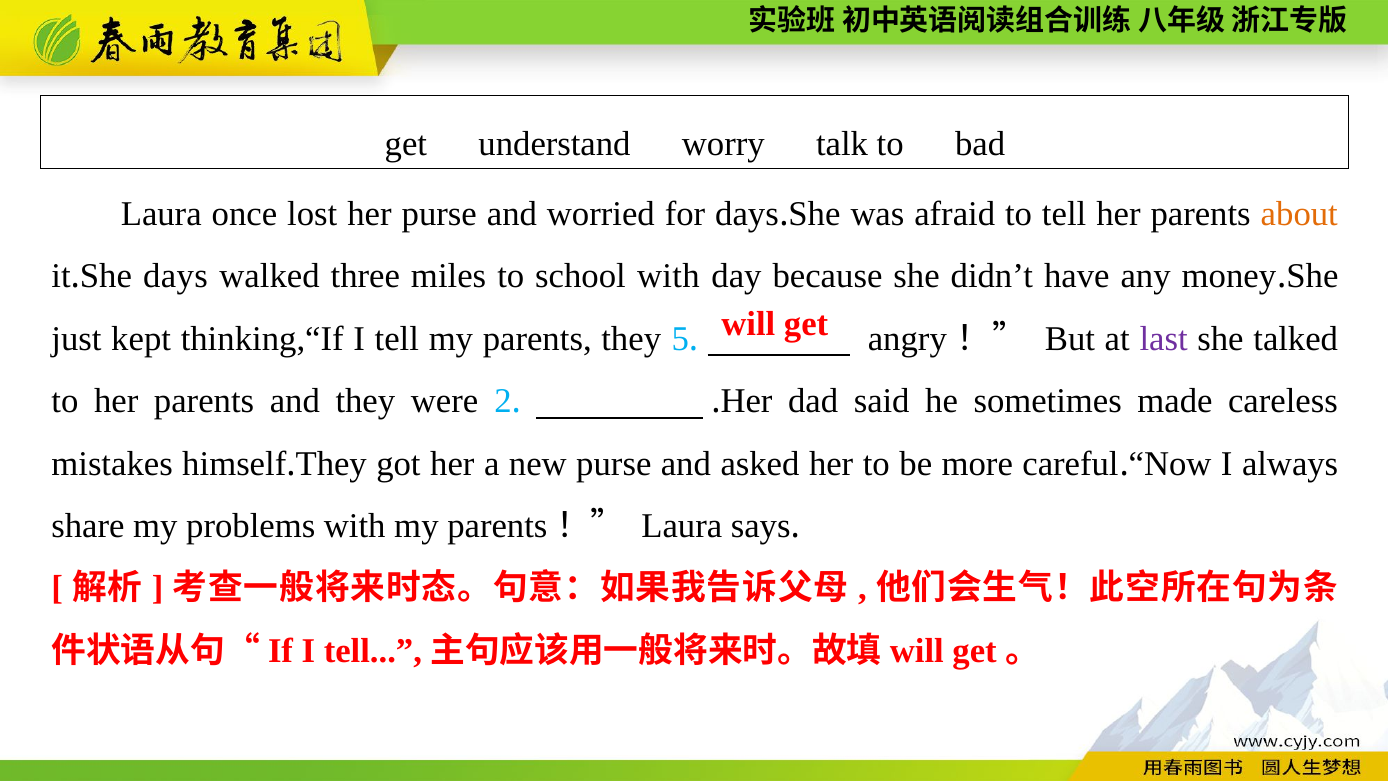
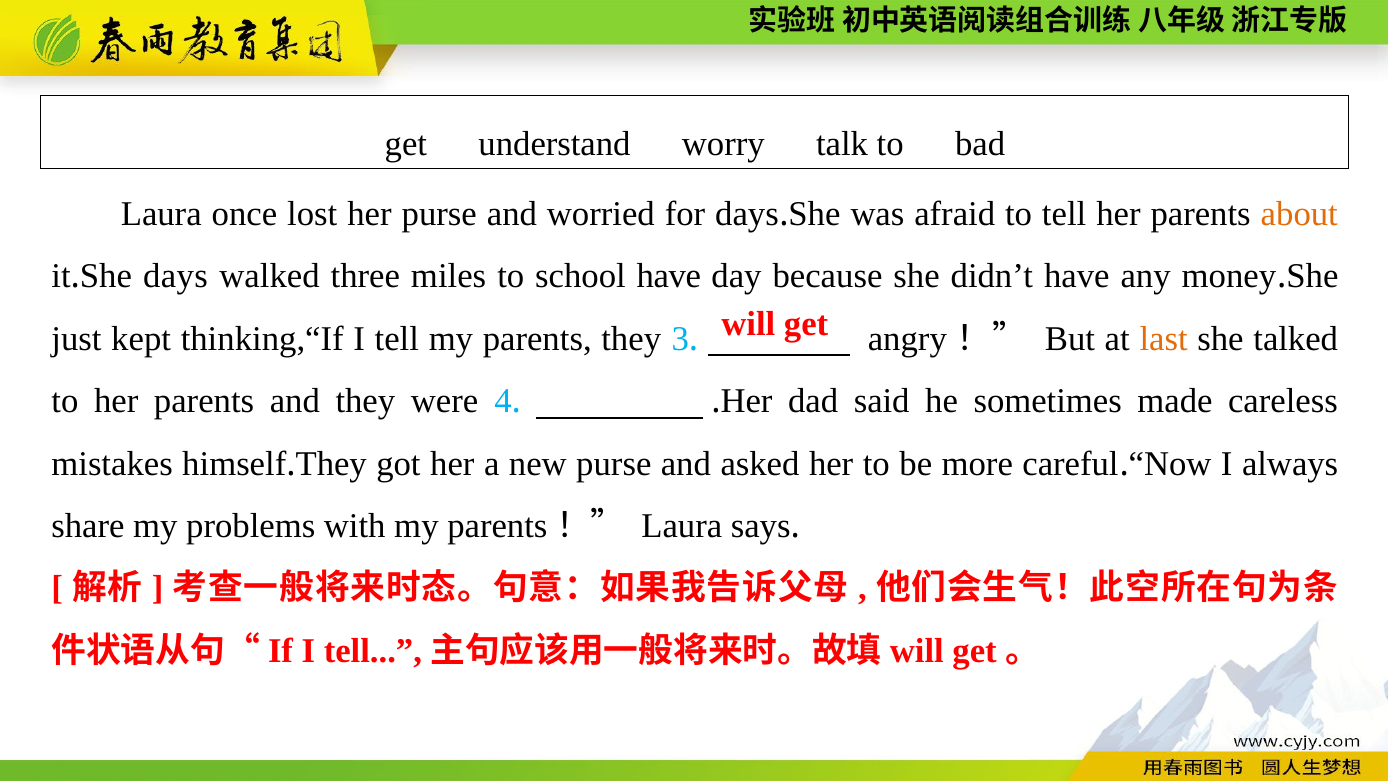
school with: with -> have (669, 276)
5: 5 -> 3 (680, 339)
last colour: purple -> orange (1164, 339)
2: 2 -> 4 (503, 401)
